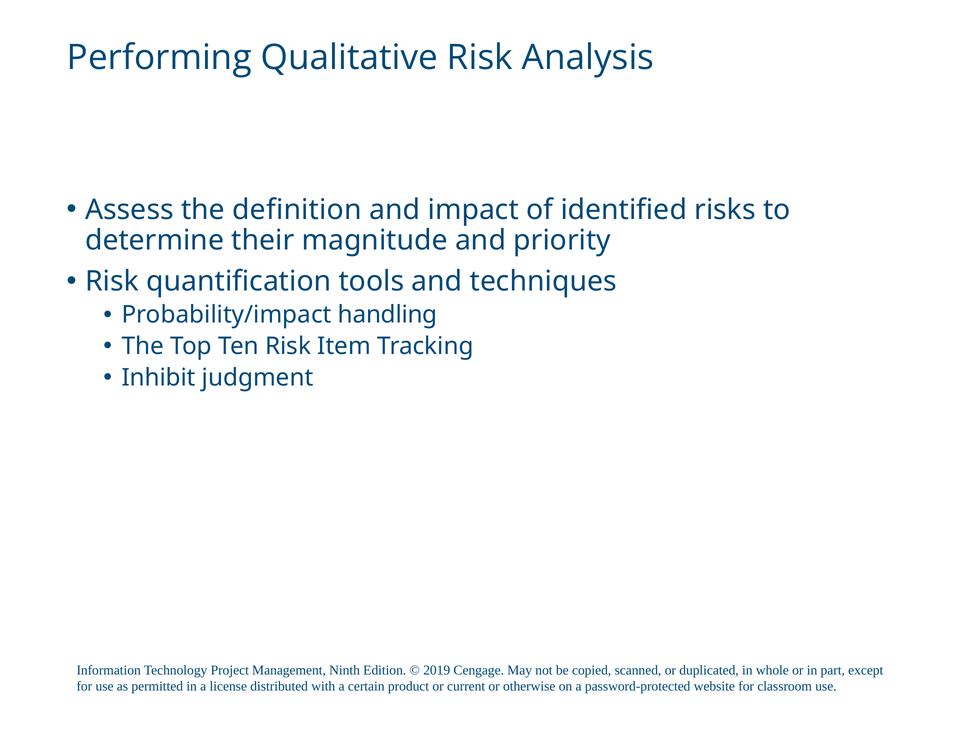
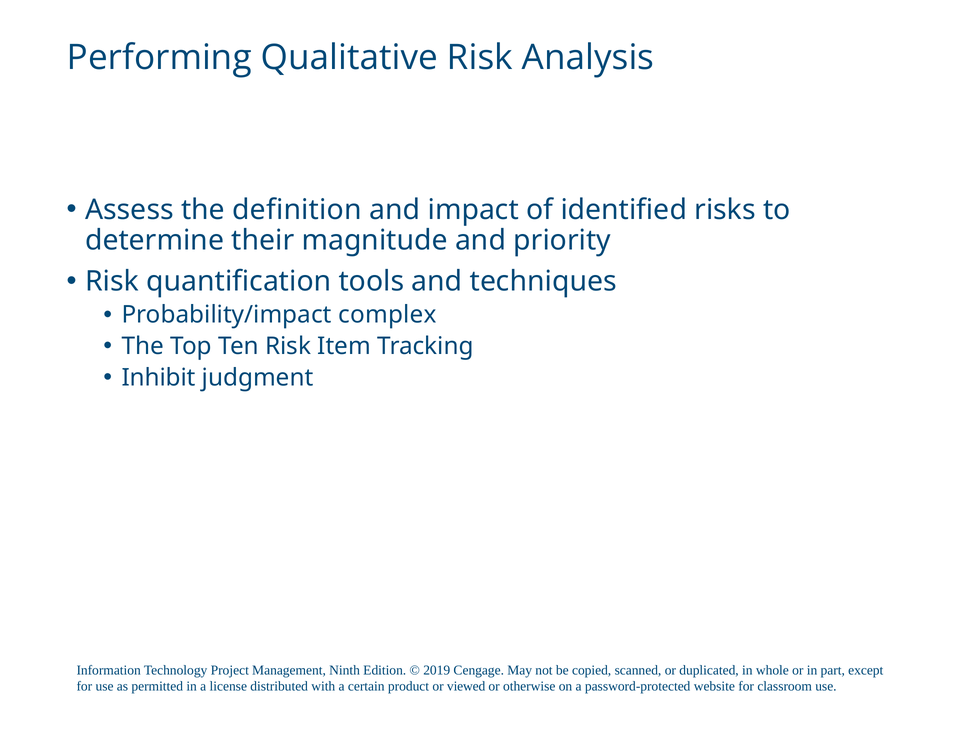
handling: handling -> complex (387, 315)
current: current -> viewed (466, 686)
